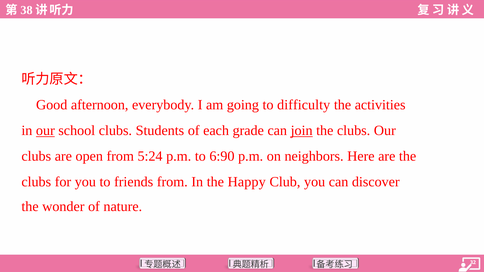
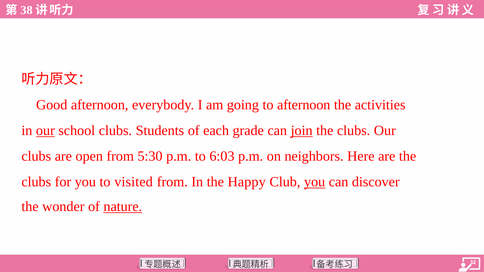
to difficulty: difficulty -> afternoon (304, 105)
5:24: 5:24 -> 5:30 (150, 156)
6:90: 6:90 -> 6:03 (222, 156)
friends: friends -> visited (134, 182)
you underline: none -> present (315, 182)
nature underline: none -> present (123, 207)
